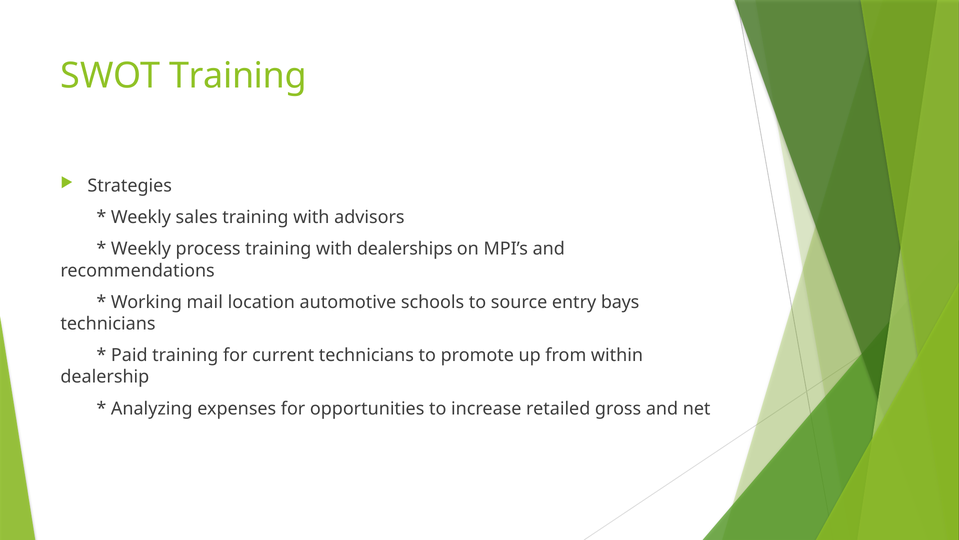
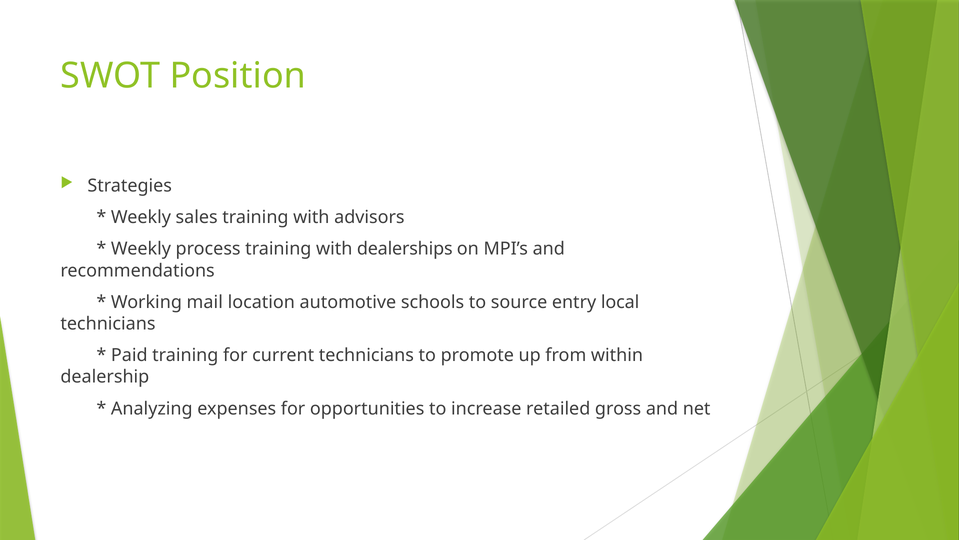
SWOT Training: Training -> Position (238, 76)
bays: bays -> local (620, 302)
